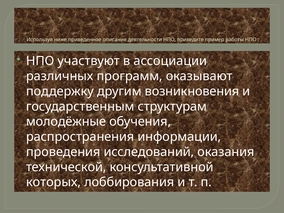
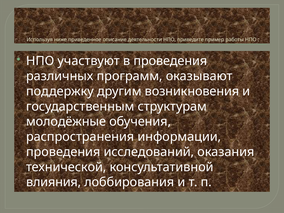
в ассоциации: ассоциации -> проведения (170, 61)
которых: которых -> влияния (54, 182)
